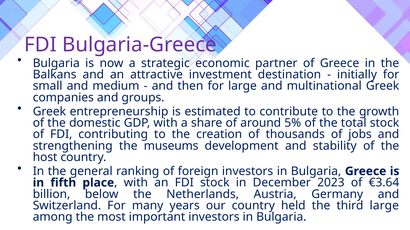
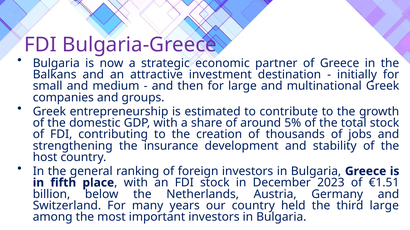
museums: museums -> insurance (171, 146)
€3.64: €3.64 -> €1.51 (384, 183)
